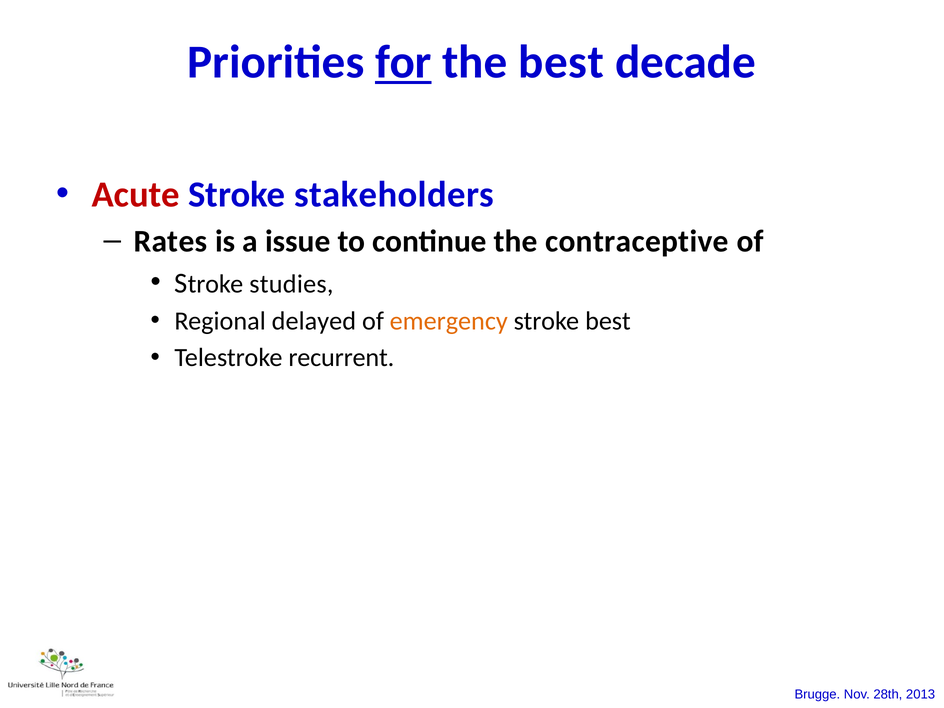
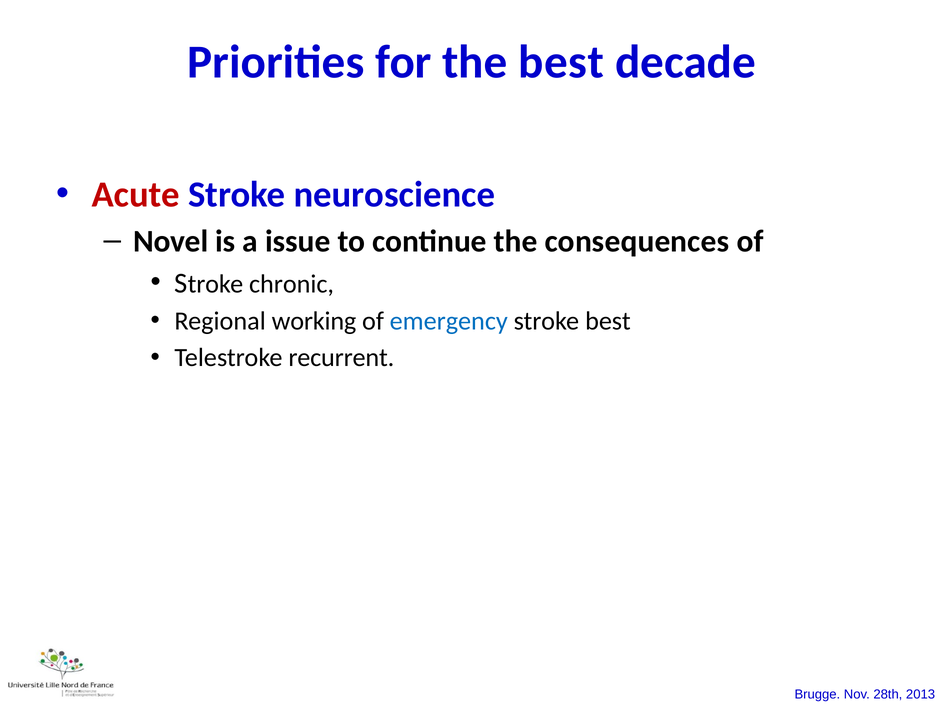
for underline: present -> none (403, 62)
stakeholders: stakeholders -> neuroscience (394, 194)
Rates: Rates -> Novel (171, 241)
contraceptive: contraceptive -> consequences (637, 241)
studies: studies -> chronic (292, 284)
delayed: delayed -> working (314, 321)
emergency colour: orange -> blue (449, 321)
